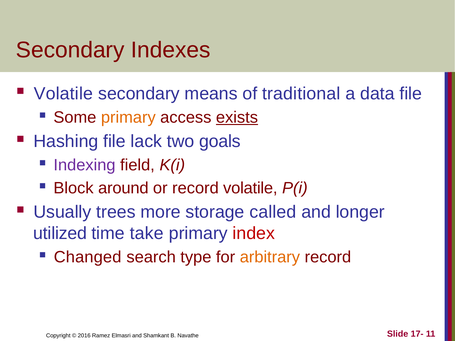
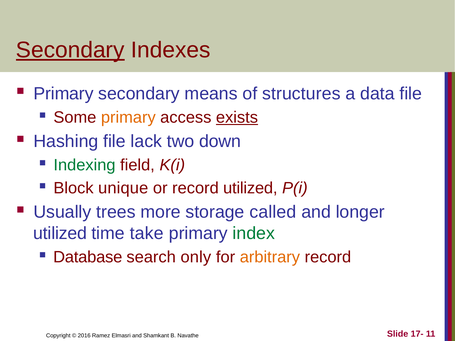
Secondary underline: none -> present (70, 50)
Volatile: Volatile -> Primary (64, 94)
traditional: traditional -> structures (301, 94)
goals: goals -> down (220, 142)
Indexing colour: purple -> green (84, 165)
around: around -> unique (123, 188)
record volatile: volatile -> utilized (250, 188)
index colour: red -> green (254, 234)
Changed: Changed -> Database (88, 257)
type: type -> only (196, 257)
